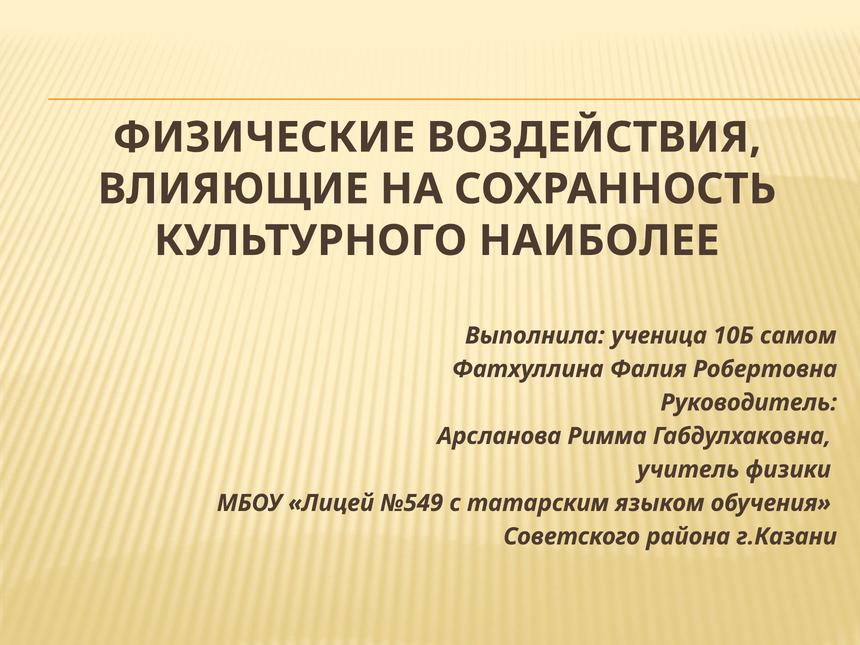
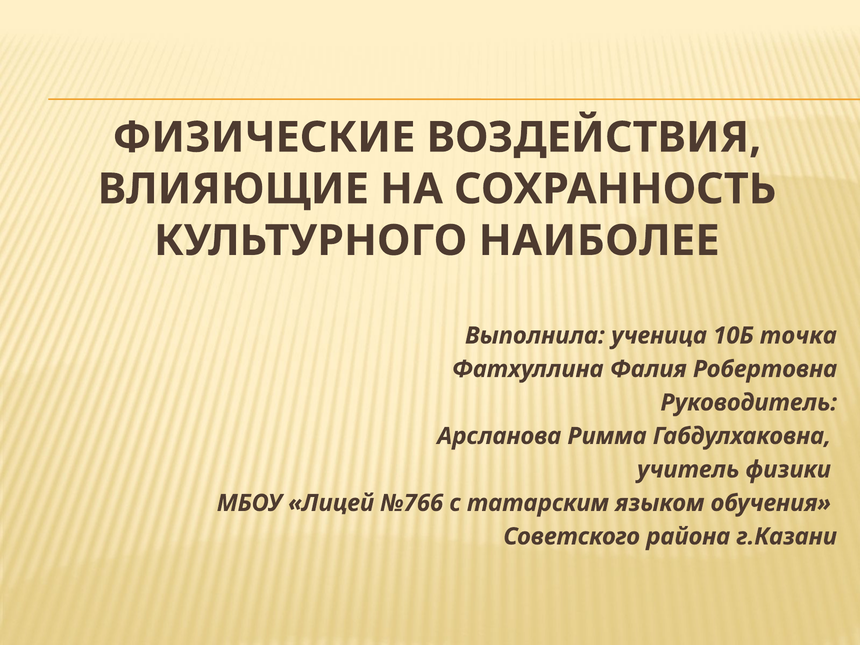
самом: самом -> точка (798, 336)
№549: №549 -> №766 (412, 503)
